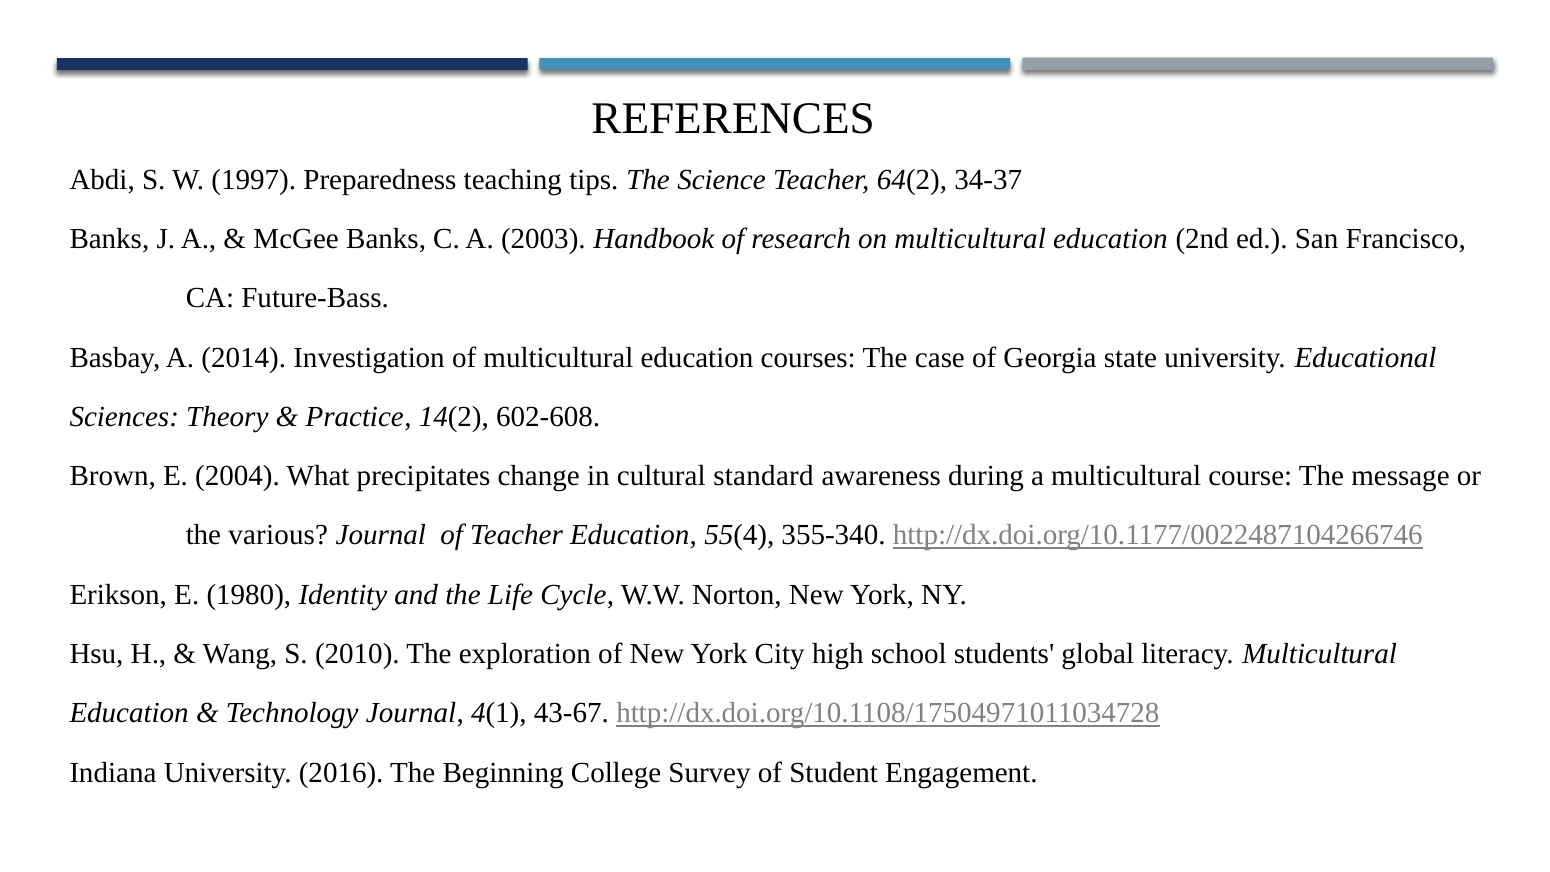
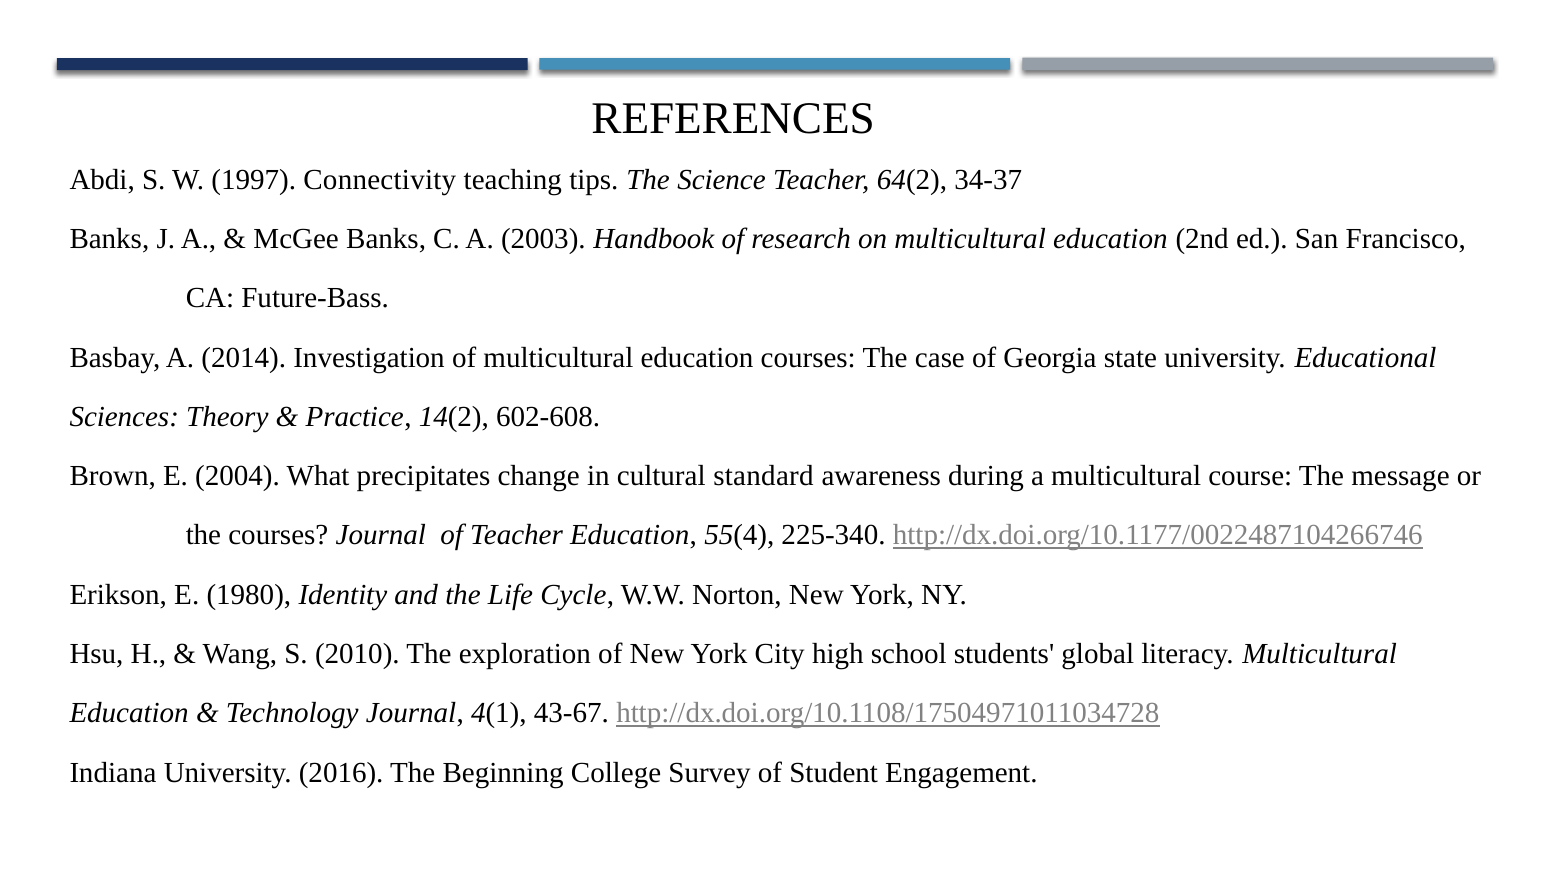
Preparedness: Preparedness -> Connectivity (380, 180)
the various: various -> courses (278, 535)
355-340: 355-340 -> 225-340 (834, 535)
